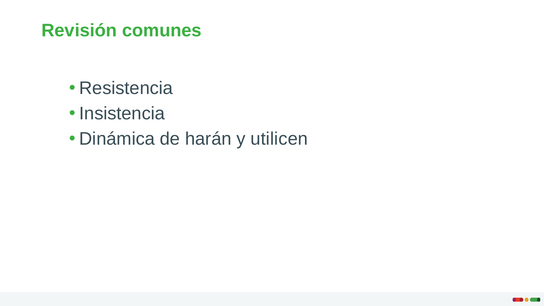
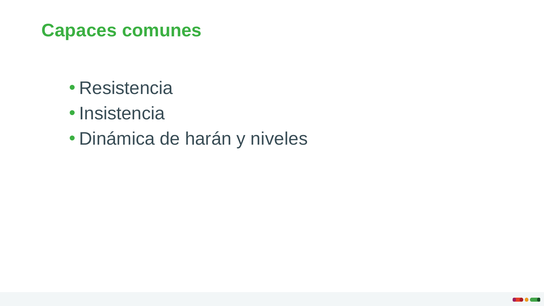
Revisión: Revisión -> Capaces (79, 30)
utilicen: utilicen -> niveles (279, 139)
